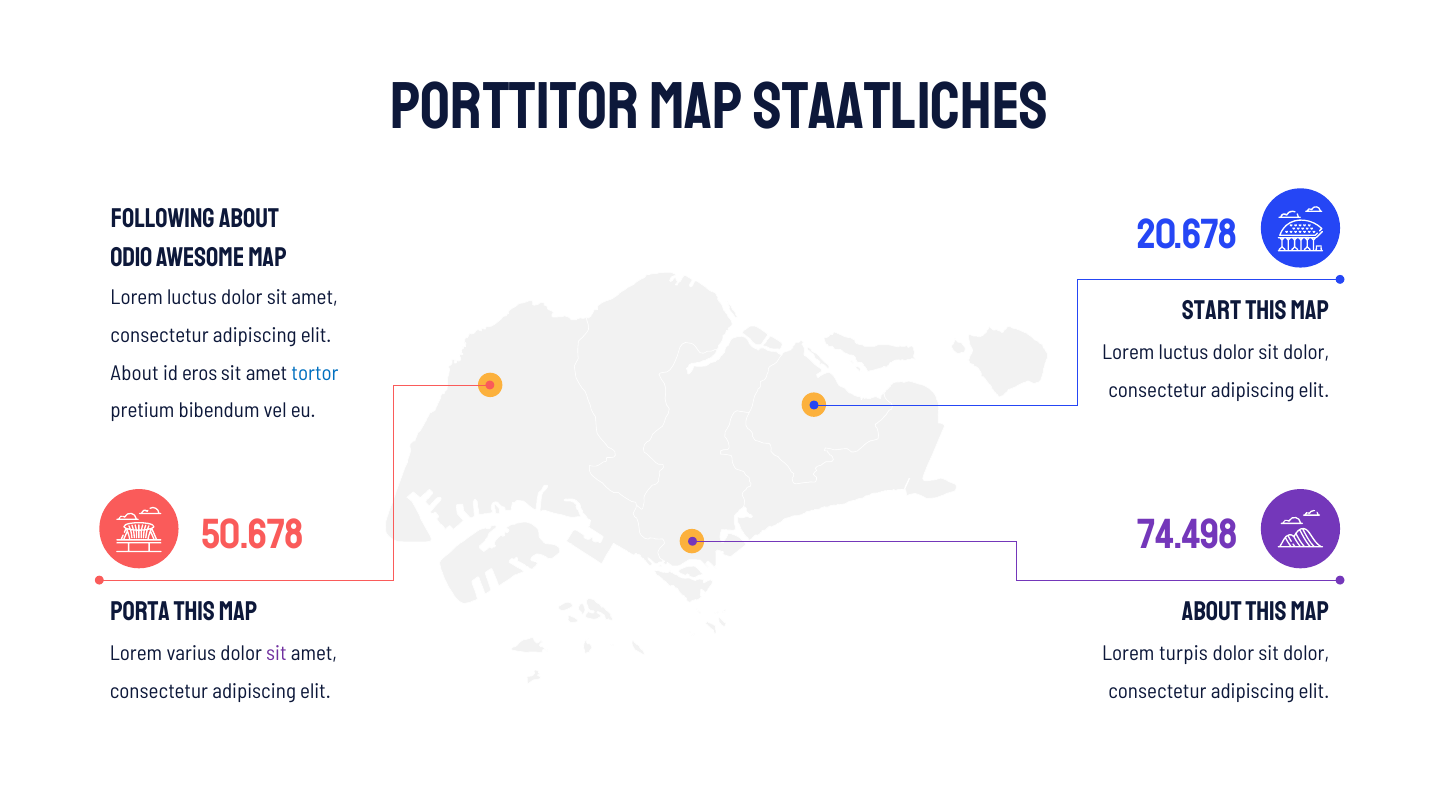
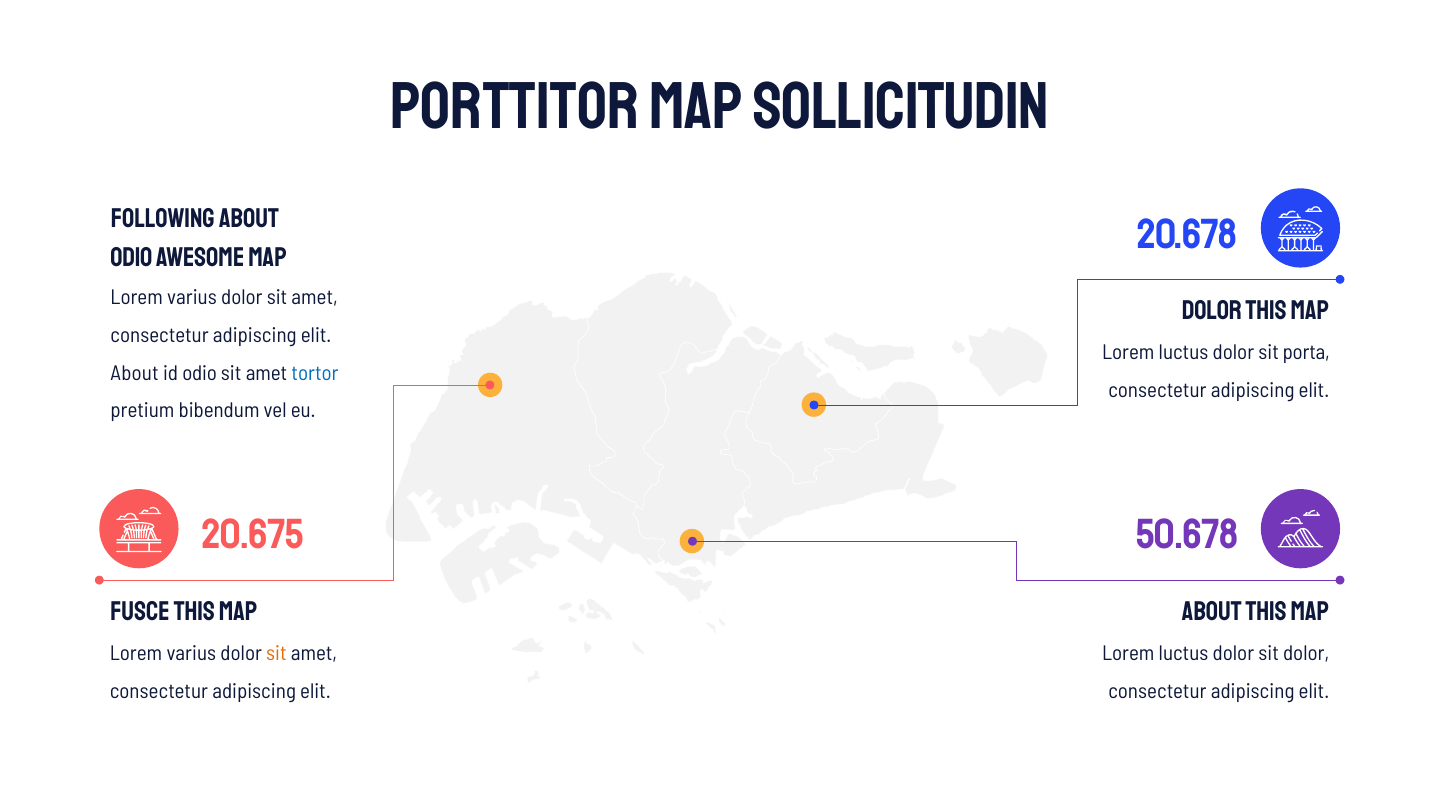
Staatliches: Staatliches -> Sollicitudin (901, 107)
luctus: luctus -> varius (192, 297)
Start: Start -> Dolor (1212, 311)
dolor: dolor -> porta (1306, 353)
id eros: eros -> odio (200, 373)
50.678: 50.678 -> 20.675 (253, 535)
74.498: 74.498 -> 50.678 (1187, 535)
Porta: Porta -> Fusce (140, 611)
sit colour: purple -> orange (276, 653)
turpis: turpis -> luctus (1184, 653)
